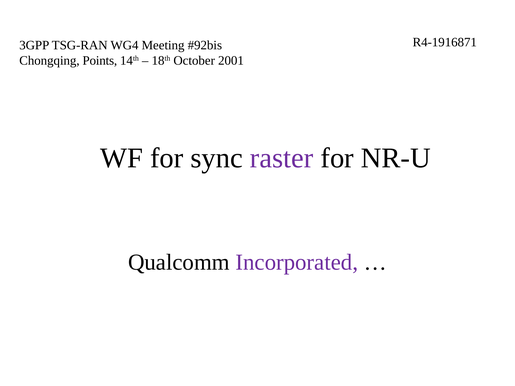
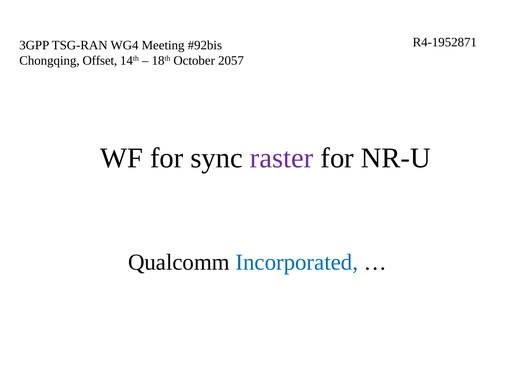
R4-1916871: R4-1916871 -> R4-1952871 (445, 42)
Points: Points -> Offset (100, 61)
2001: 2001 -> 2057 (231, 61)
Incorporated colour: purple -> blue (297, 262)
